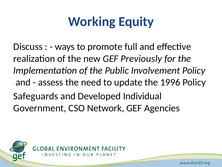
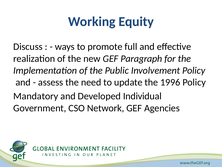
Previously: Previously -> Paragraph (141, 58)
Safeguards: Safeguards -> Mandatory (36, 96)
